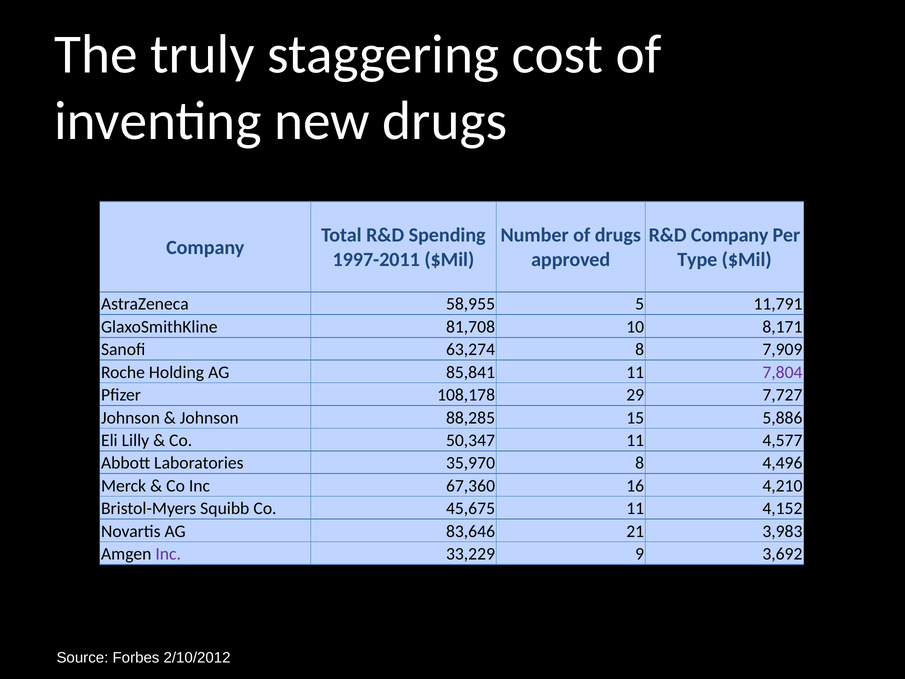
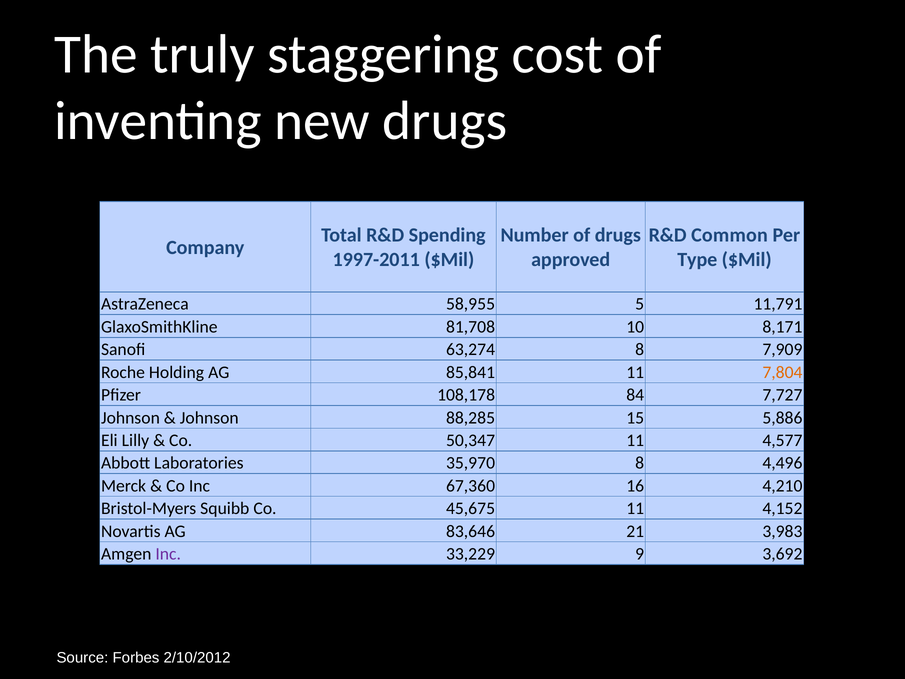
R&D Company: Company -> Common (729, 235)
7,804 colour: purple -> orange (782, 372)
29: 29 -> 84 (635, 395)
